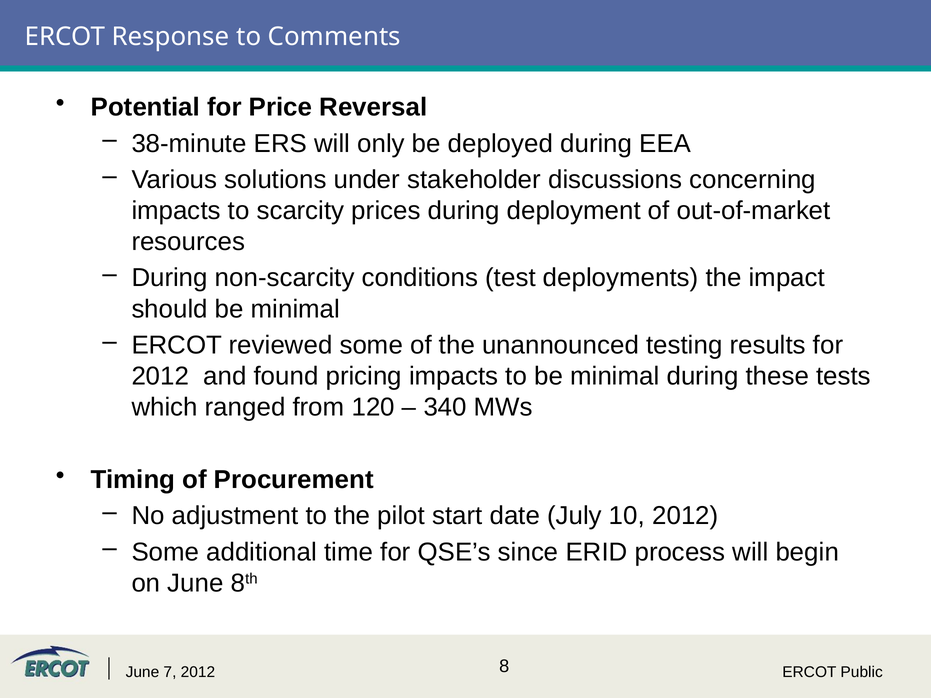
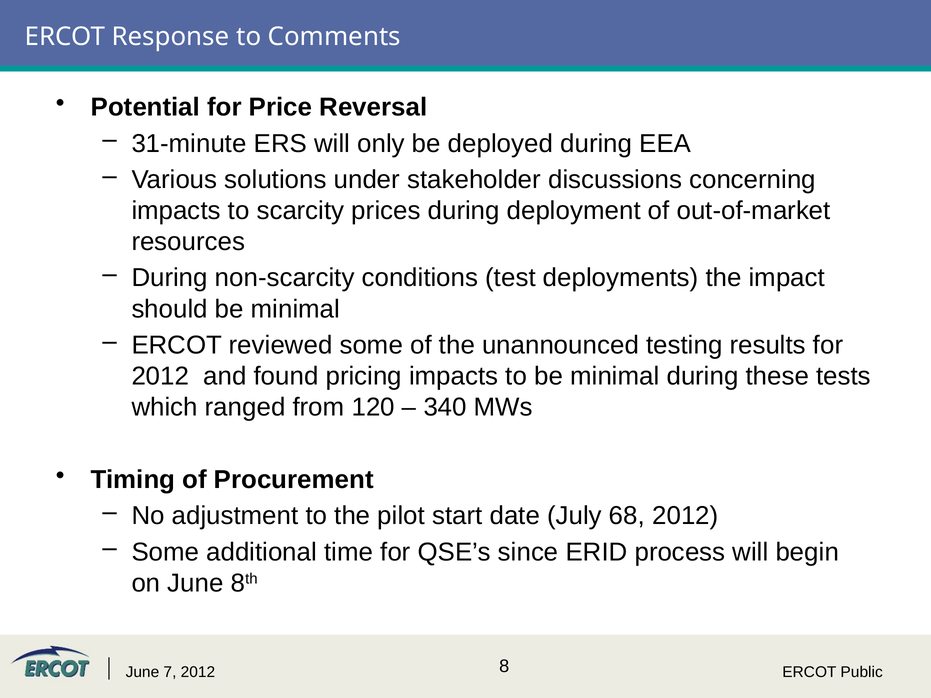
38-minute: 38-minute -> 31-minute (189, 144)
10: 10 -> 68 (627, 516)
